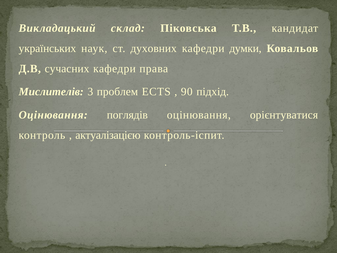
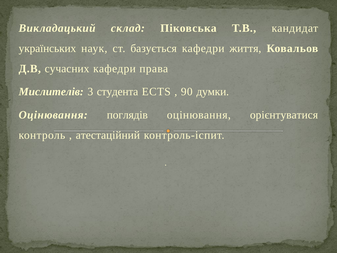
духовних: духовних -> базується (154, 48)
думки: думки -> життя (245, 48)
проблем: проблем -> студента (118, 92)
підхід: підхід -> думки (213, 92)
актуалізацією: актуалізацією -> атестаційний (108, 135)
